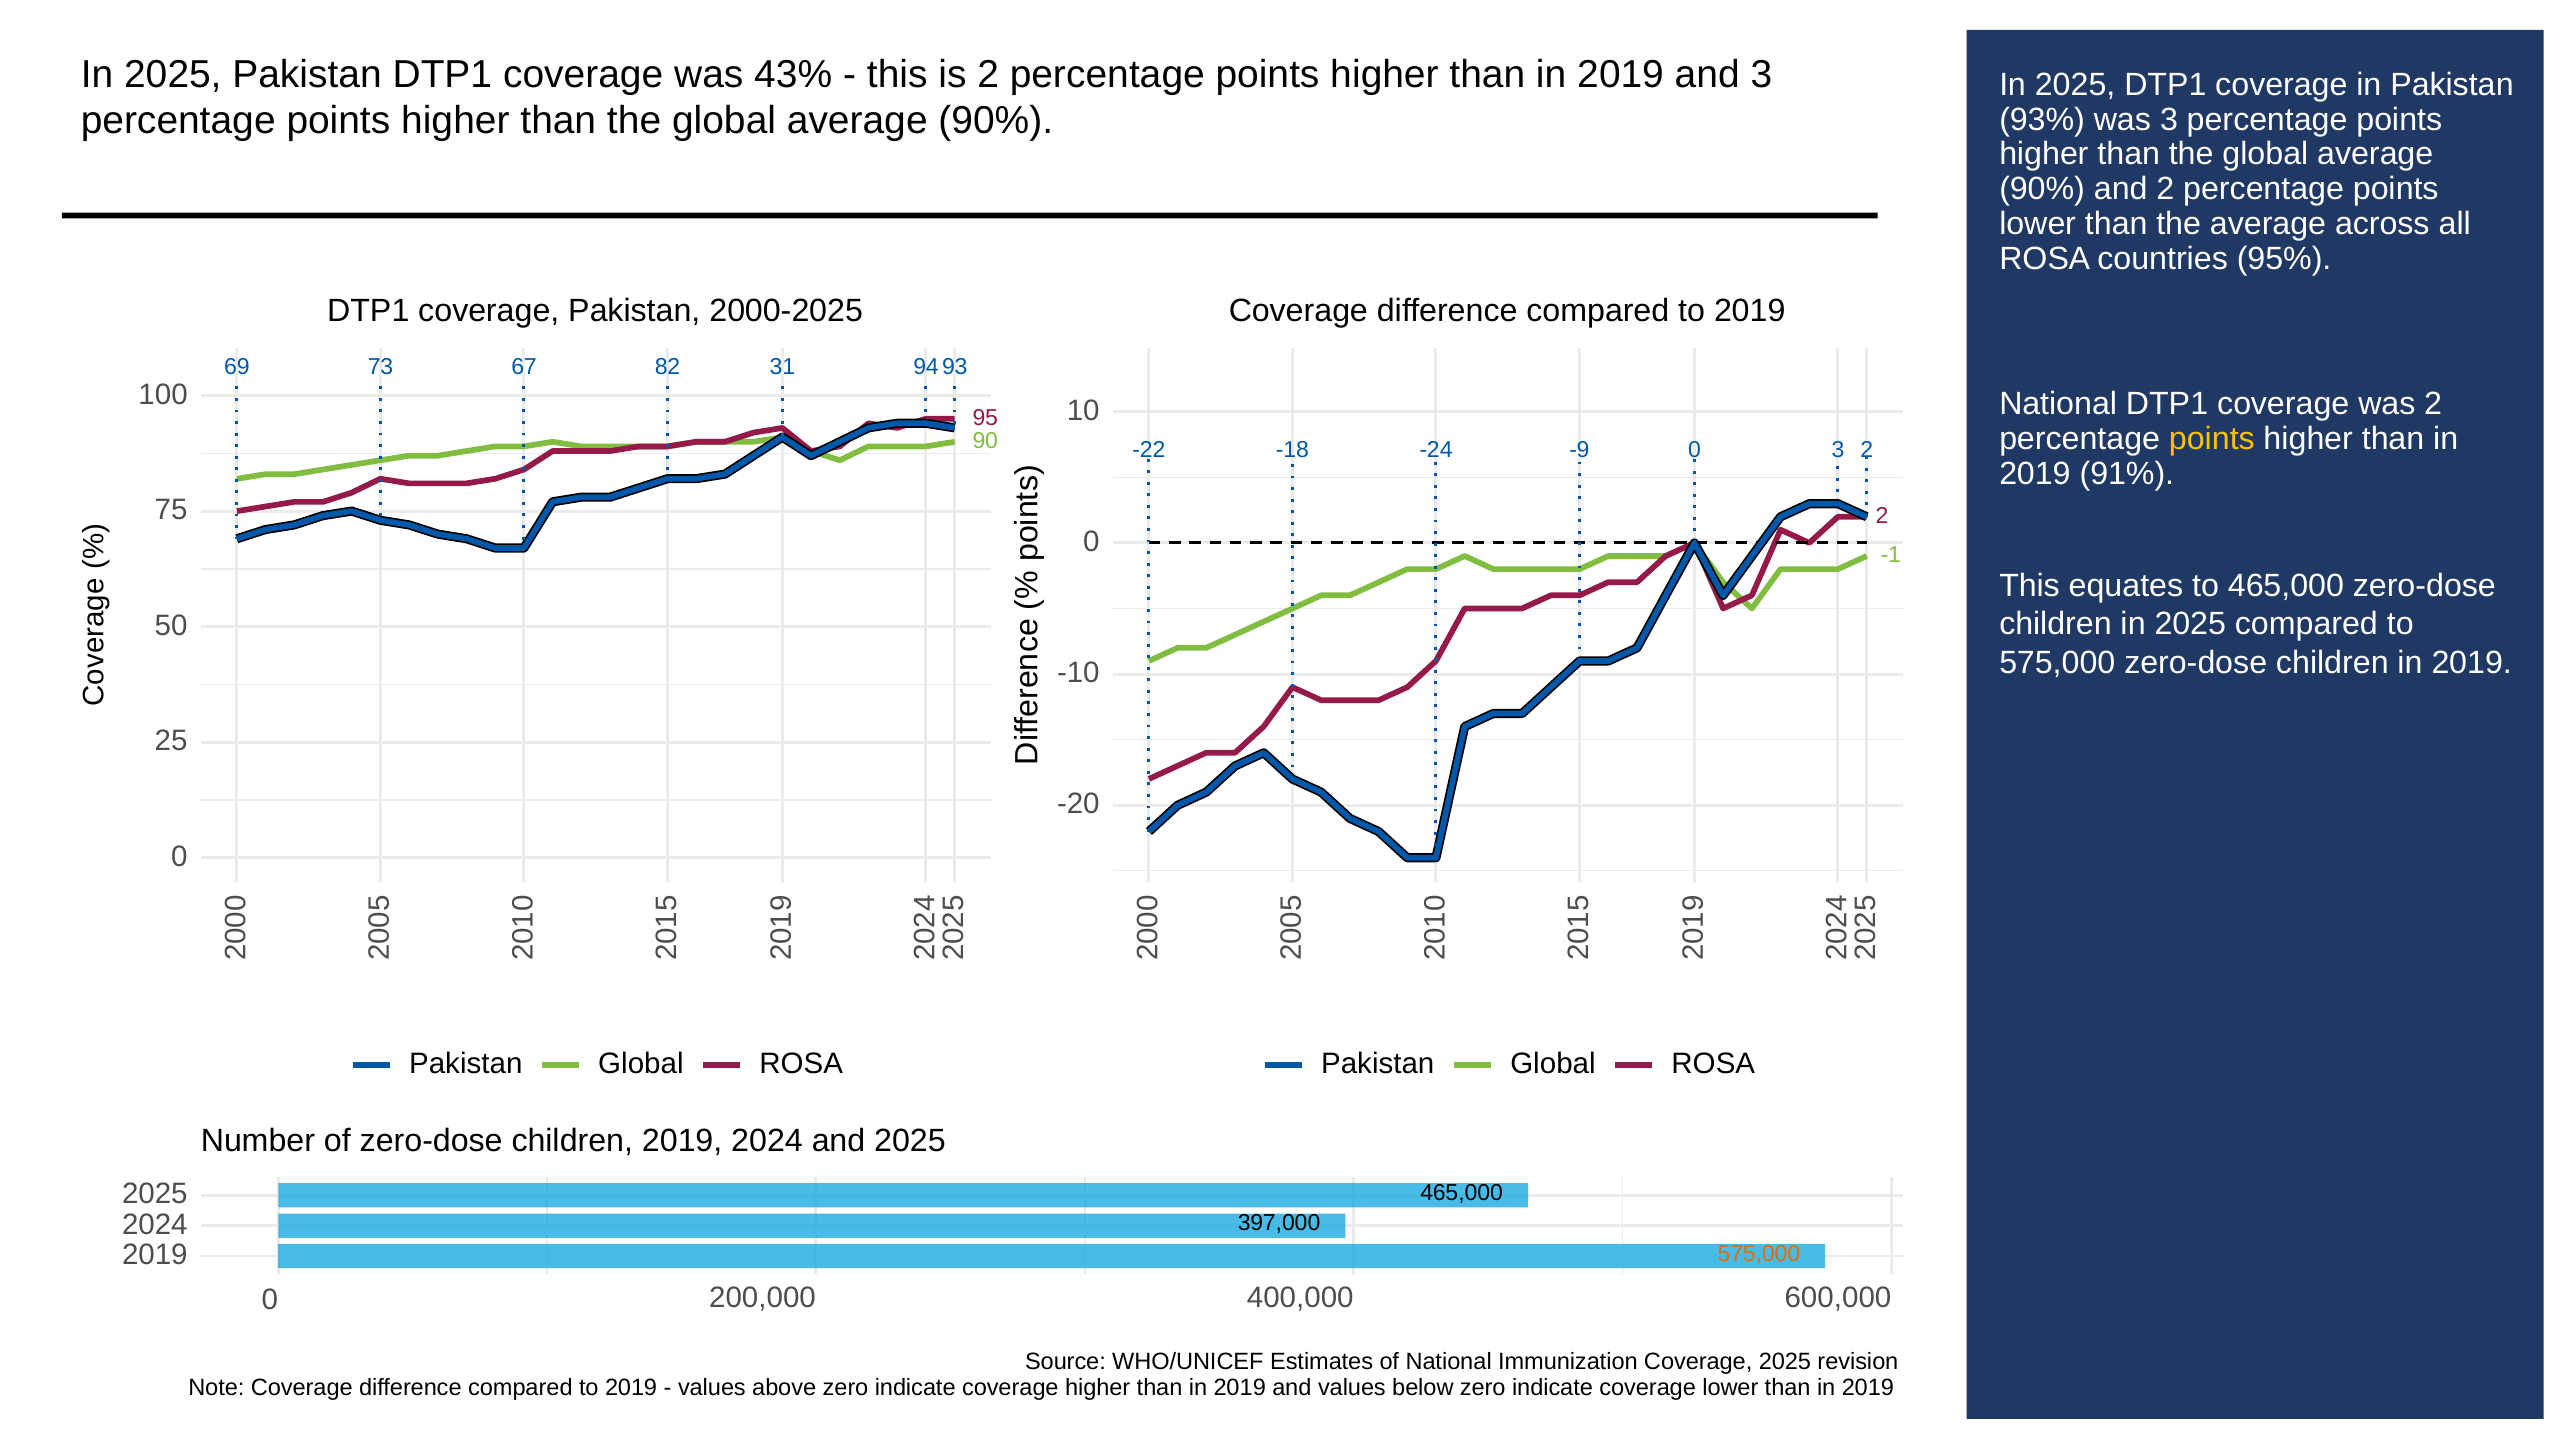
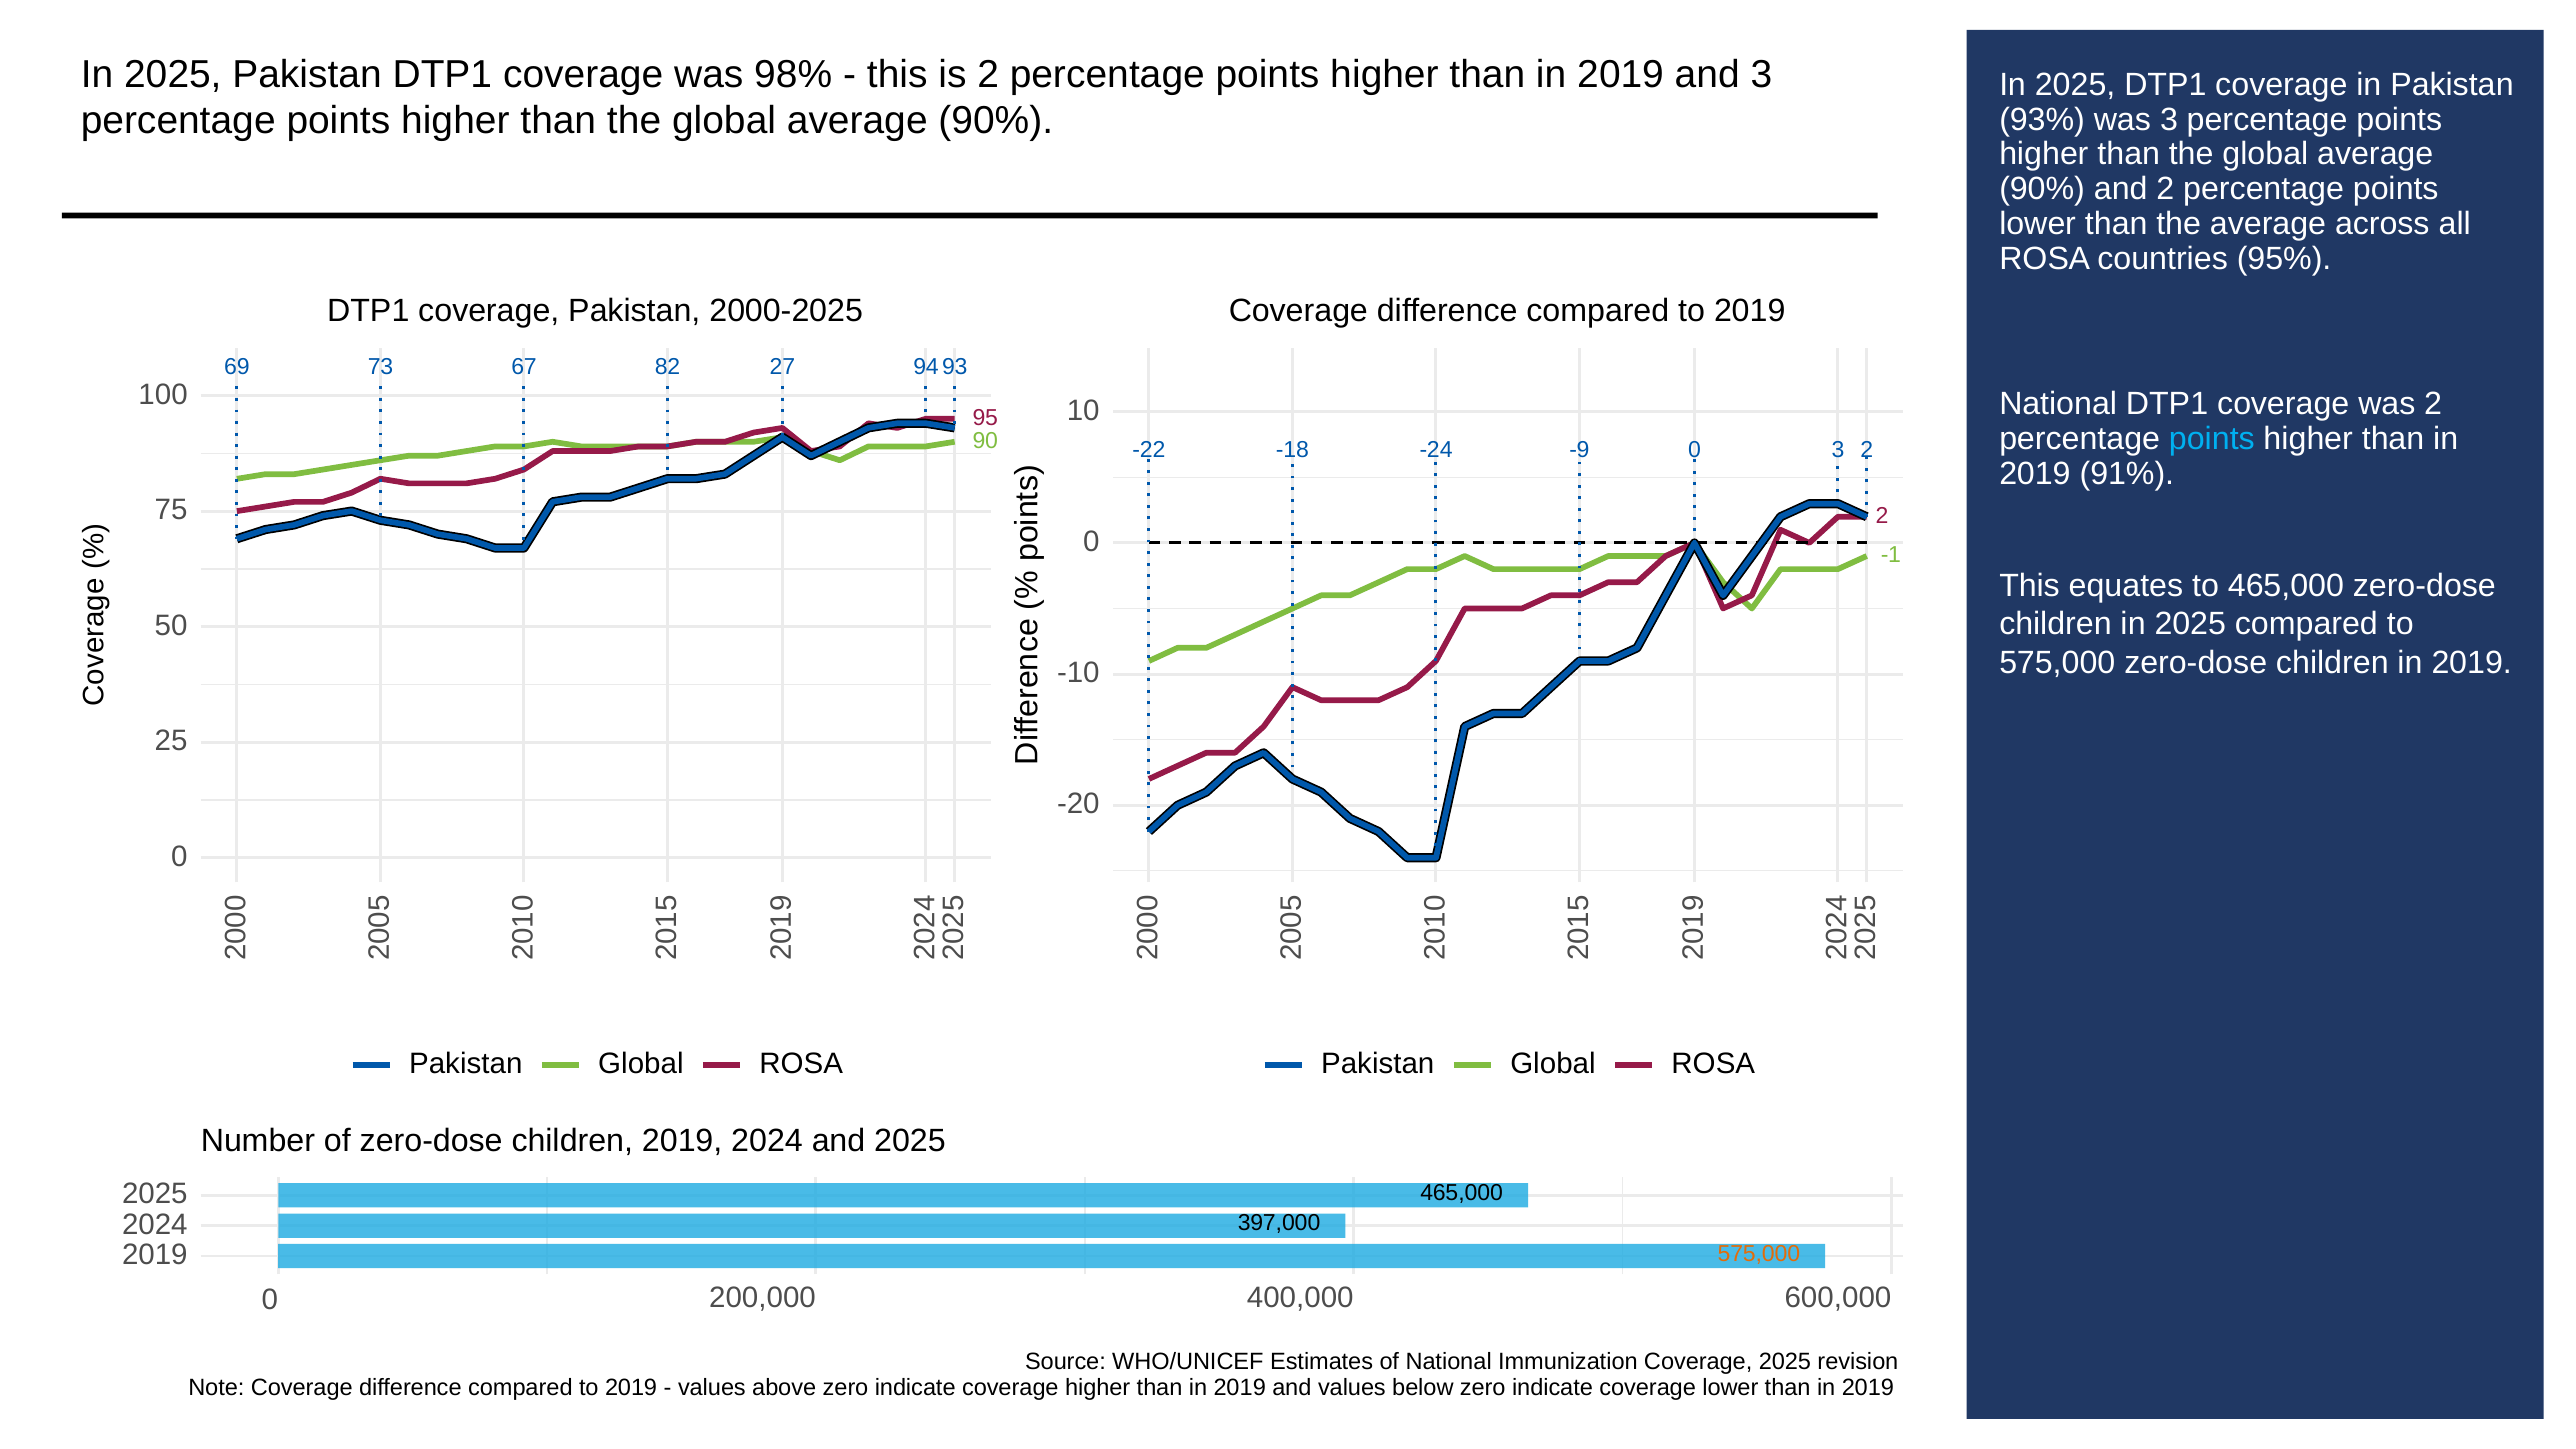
43%: 43% -> 98% (793, 74)
31: 31 -> 27 (782, 367)
points colour: yellow -> light blue (2212, 439)
